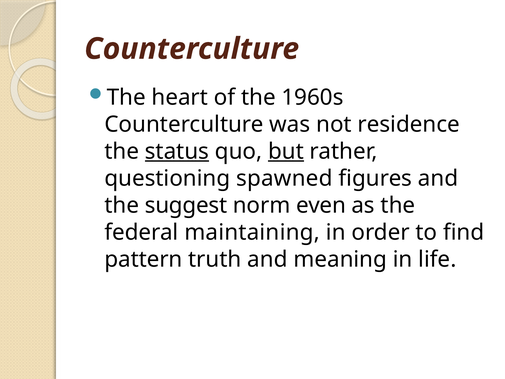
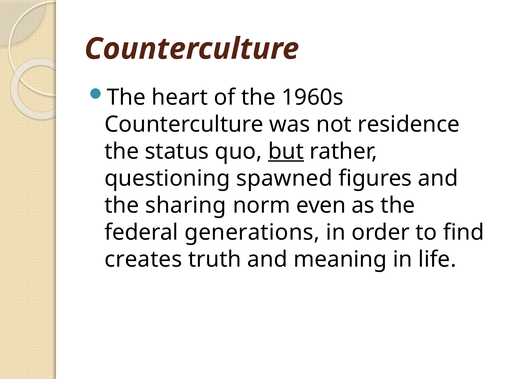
status underline: present -> none (177, 151)
suggest: suggest -> sharing (186, 205)
maintaining: maintaining -> generations (252, 232)
pattern: pattern -> creates (143, 259)
